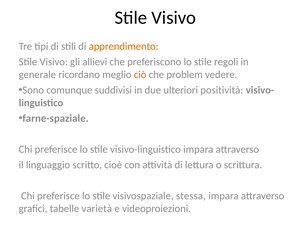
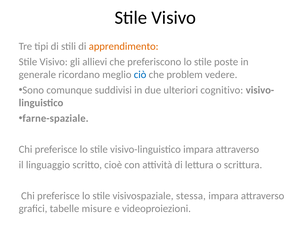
regoli: regoli -> poste (226, 62)
ciò colour: orange -> blue (140, 74)
positività: positività -> cognitivo (222, 90)
varietà: varietà -> misure (97, 208)
